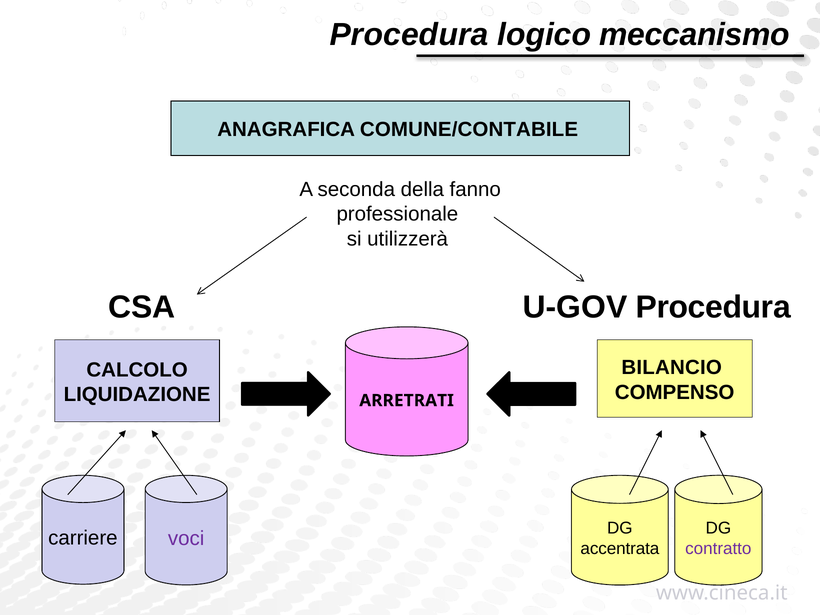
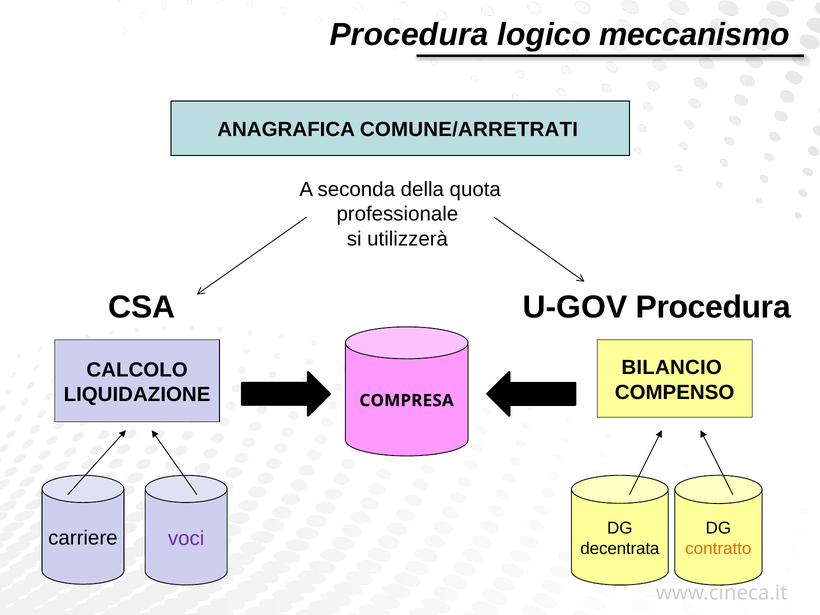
COMUNE/CONTABILE: COMUNE/CONTABILE -> COMUNE/ARRETRATI (469, 130)
fanno: fanno -> quota (475, 190)
ARRETRATI: ARRETRATI -> COMPRESA (407, 401)
accentrata: accentrata -> decentrata (620, 549)
contratto colour: purple -> orange (718, 549)
